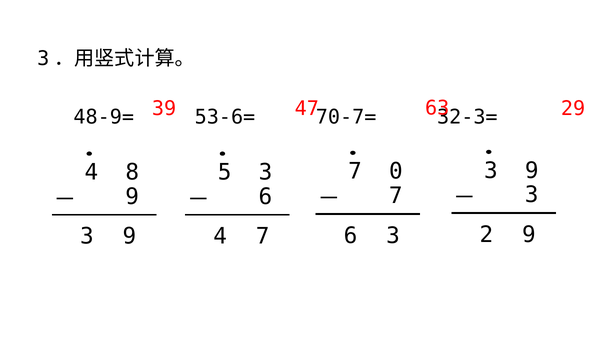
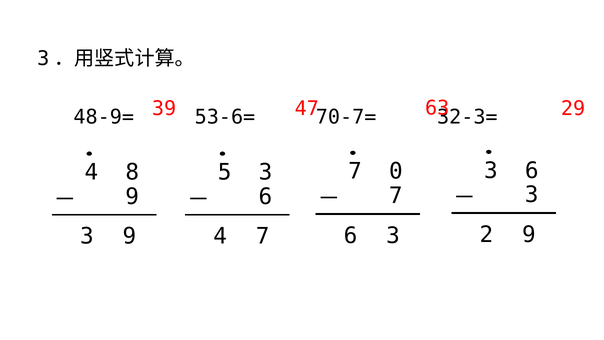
9: 9 -> 6 (532, 170)
